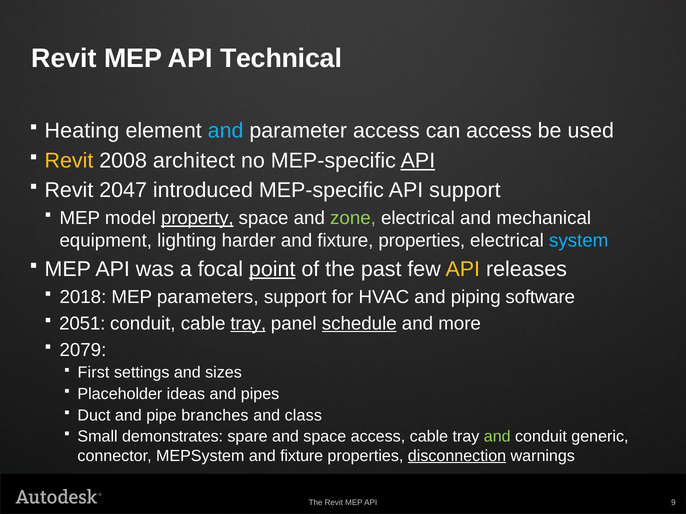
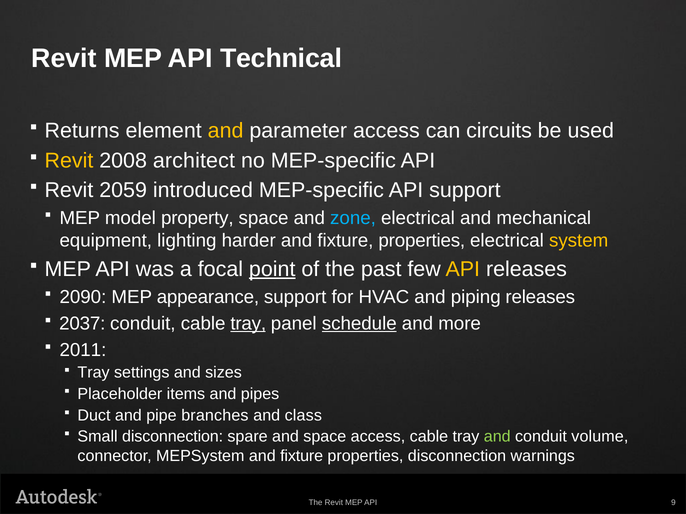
Heating: Heating -> Returns (82, 131)
and colour: light blue -> yellow (226, 131)
can access: access -> circuits (499, 131)
API underline: present -> none (418, 161)
2047: 2047 -> 2059 (123, 190)
property underline: present -> none (197, 218)
zone colour: light green -> light blue (353, 218)
system colour: light blue -> yellow (579, 241)
2018: 2018 -> 2090 (83, 297)
parameters: parameters -> appearance (208, 297)
piping software: software -> releases (540, 297)
2051: 2051 -> 2037 (82, 324)
2079: 2079 -> 2011 (83, 350)
First: First -> Tray (94, 373)
ideas: ideas -> items (186, 394)
Small demonstrates: demonstrates -> disconnection (173, 437)
generic: generic -> volume (600, 437)
disconnection underline: present -> none (457, 456)
